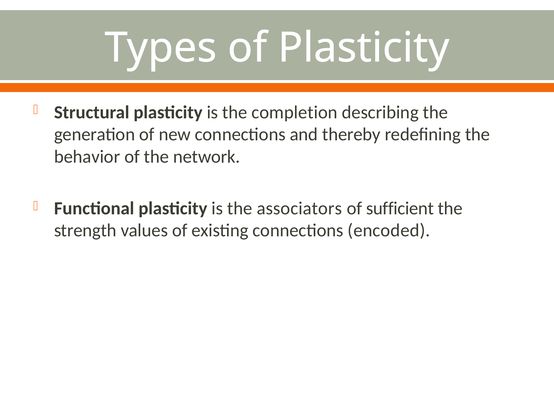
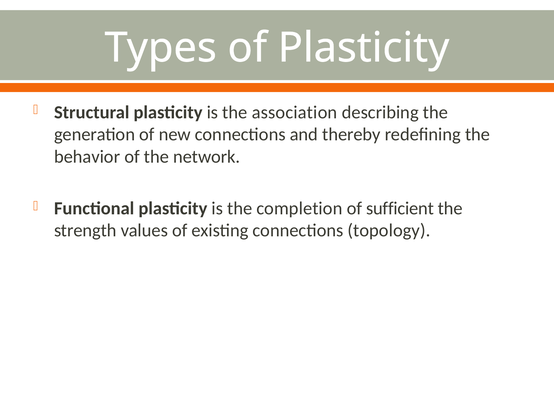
completion: completion -> association (295, 112)
associators: associators -> completion (299, 208)
encoded: encoded -> topology (389, 230)
